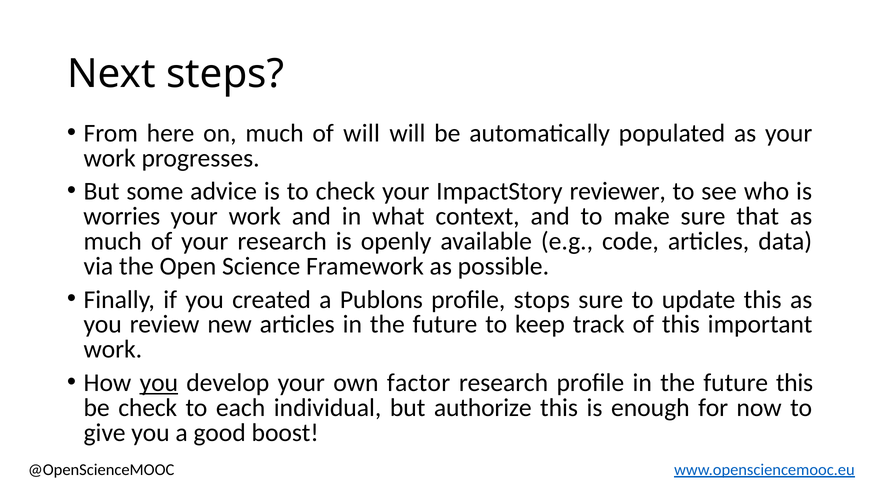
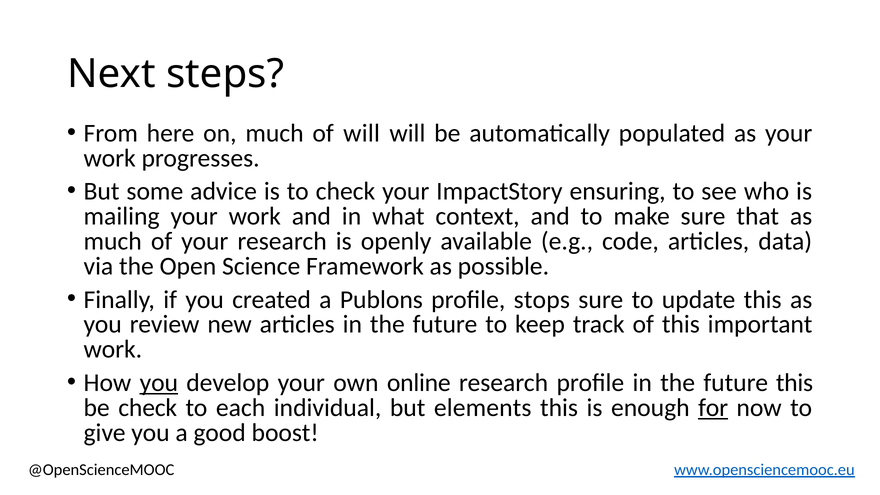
reviewer: reviewer -> ensuring (618, 191)
worries: worries -> mailing (122, 216)
factor: factor -> online (419, 383)
authorize: authorize -> elements (483, 408)
for underline: none -> present (713, 408)
